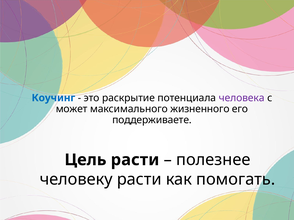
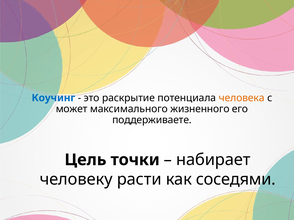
человека colour: purple -> orange (242, 98)
Цель расти: расти -> точки (135, 160)
полезнее: полезнее -> набирает (213, 160)
помогать: помогать -> соседями (236, 180)
